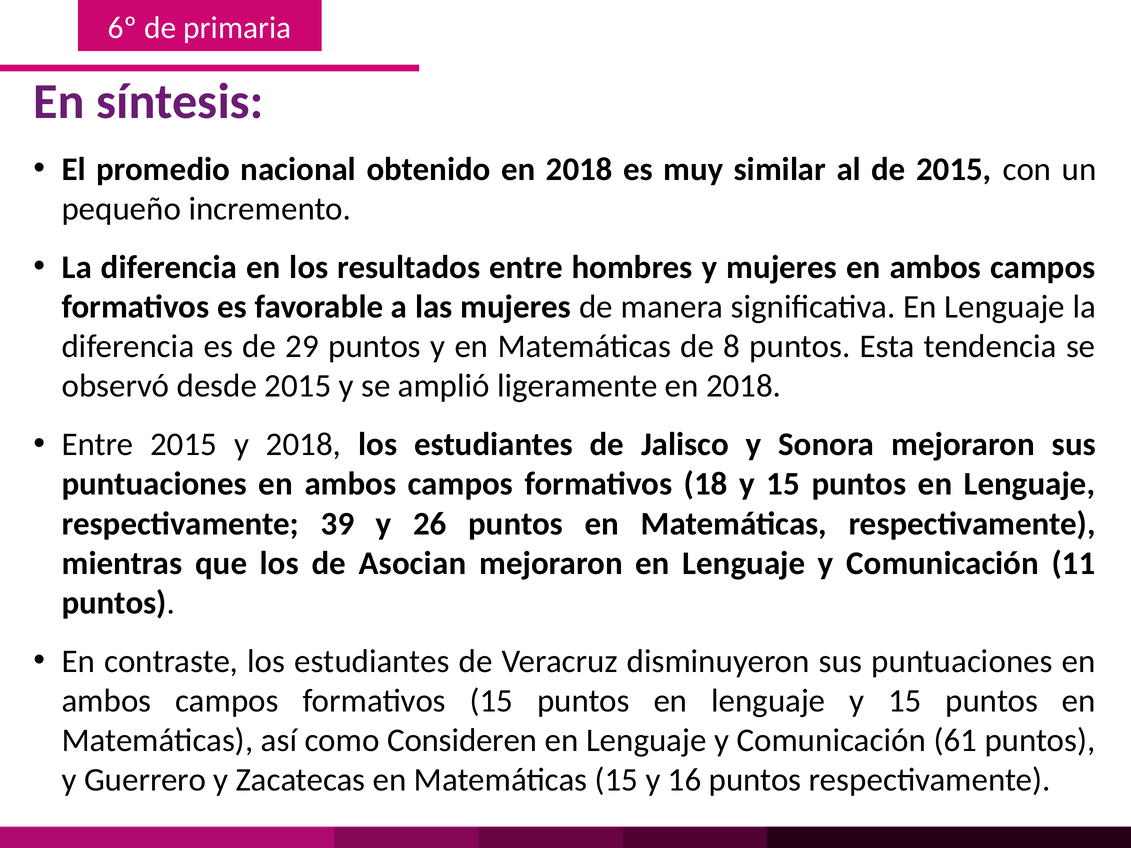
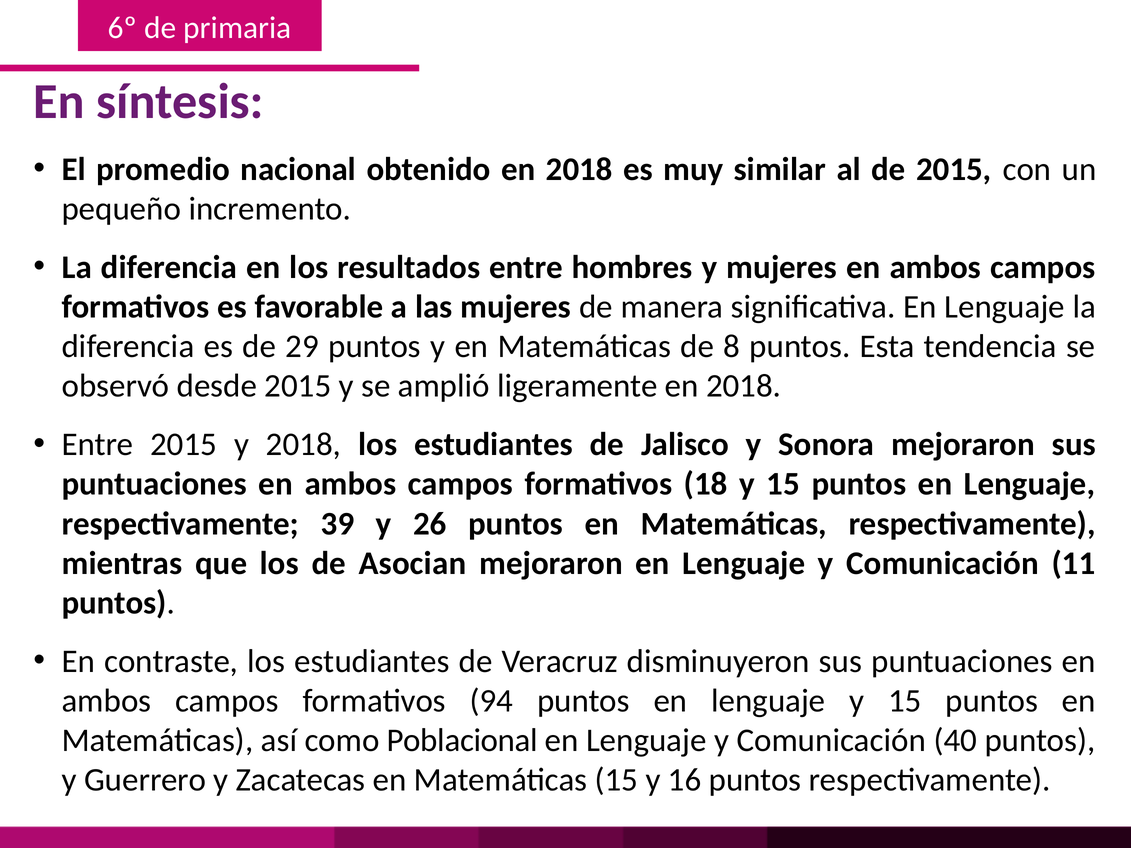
formativos 15: 15 -> 94 (491, 701)
Consideren: Consideren -> Poblacional (462, 741)
61: 61 -> 40 (955, 741)
